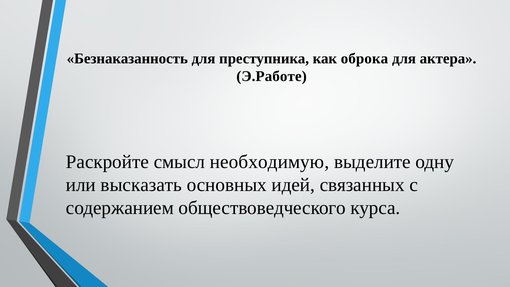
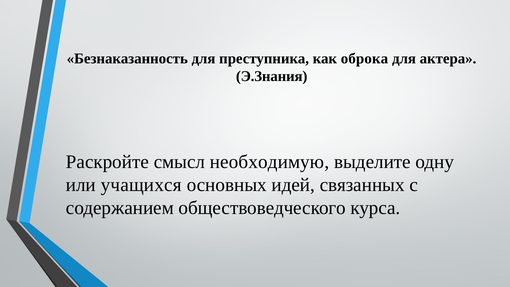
Э.Работе: Э.Работе -> Э.Знания (272, 76)
высказать: высказать -> учащихся (141, 185)
